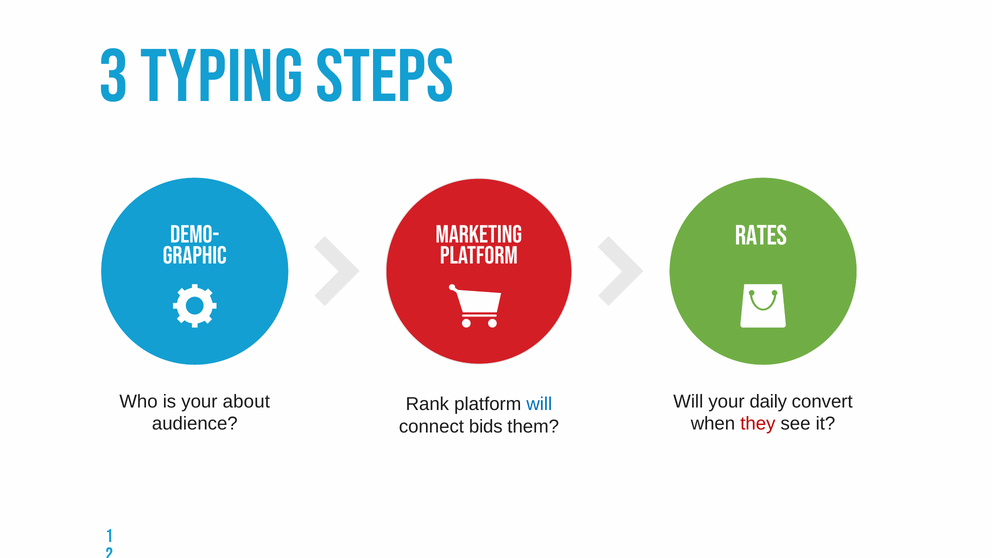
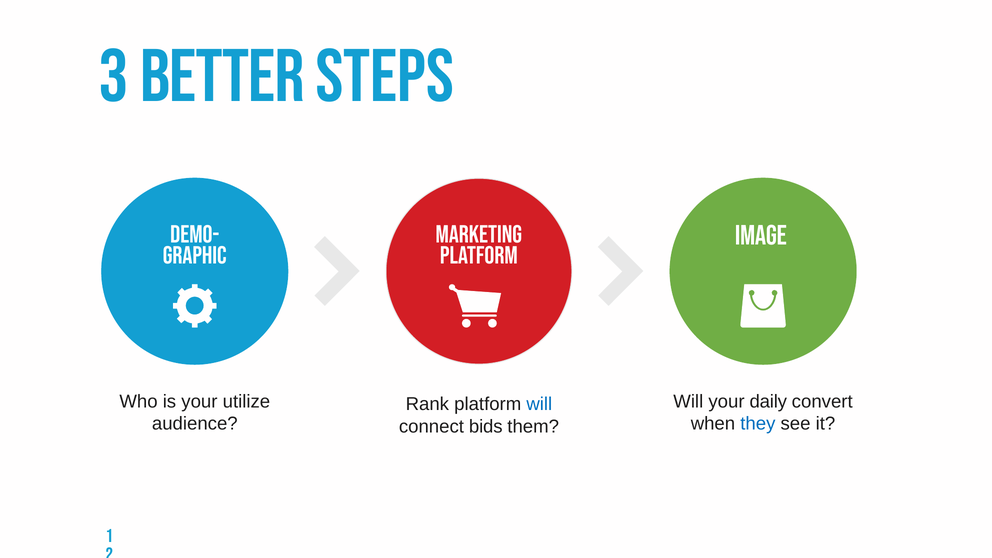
typing: typing -> better (222, 76)
Rates: Rates -> Image (761, 236)
about: about -> utilize (246, 401)
they colour: red -> blue (758, 424)
